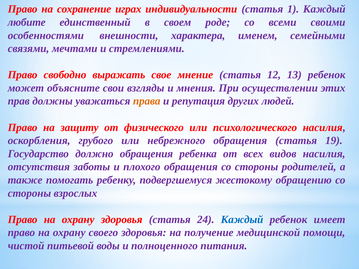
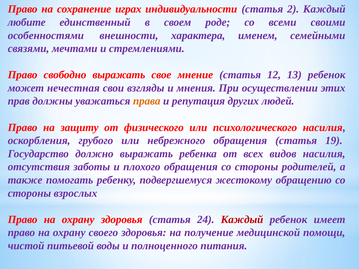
1: 1 -> 2 (293, 9)
объясните: объясните -> нечестная (73, 88)
должно обращения: обращения -> выражать (146, 154)
Каждый colour: blue -> red (242, 220)
